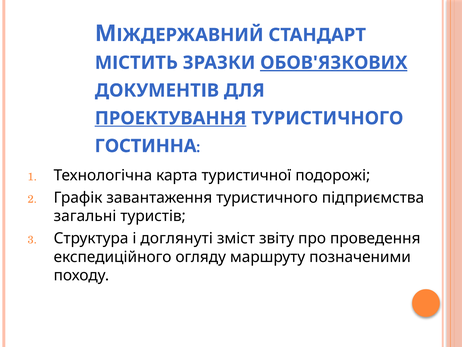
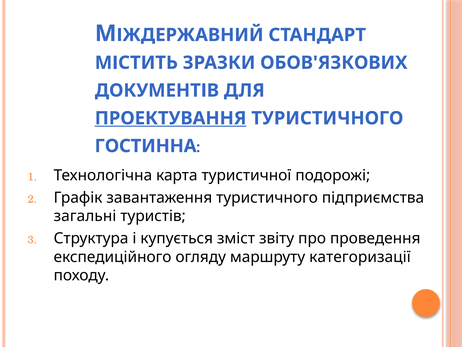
ОБОВ'ЯЗКОВИХ underline: present -> none (334, 63)
доглянуті: доглянуті -> купується (177, 238)
позначеними: позначеними -> категоризації (360, 257)
